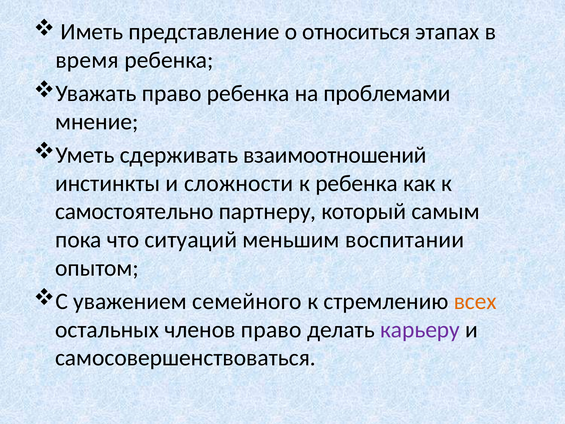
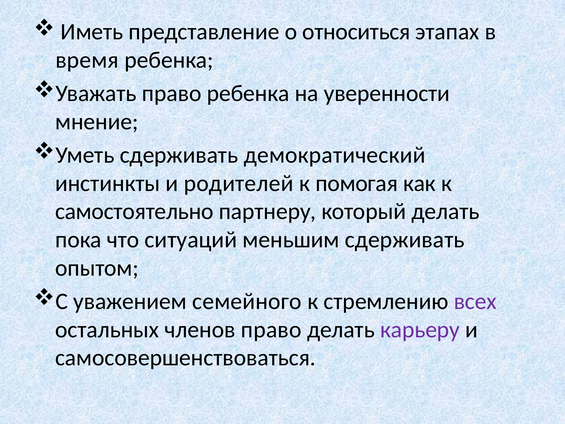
проблемами: проблемами -> уверенности (387, 93)
взаимоотношений: взаимоотношений -> демократический (335, 155)
сложности: сложности -> родителей (239, 183)
к ребенка: ребенка -> помогая (357, 183)
который самым: самым -> делать (446, 211)
меньшим воспитании: воспитании -> сдерживать (405, 240)
всех colour: orange -> purple (475, 301)
